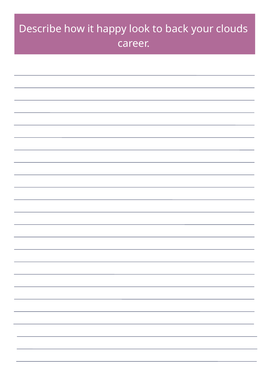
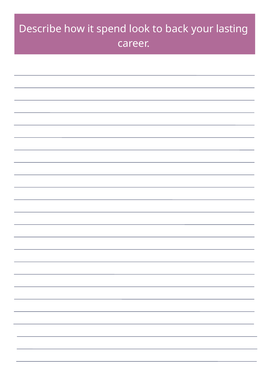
happy: happy -> spend (112, 29)
clouds: clouds -> lasting (232, 29)
